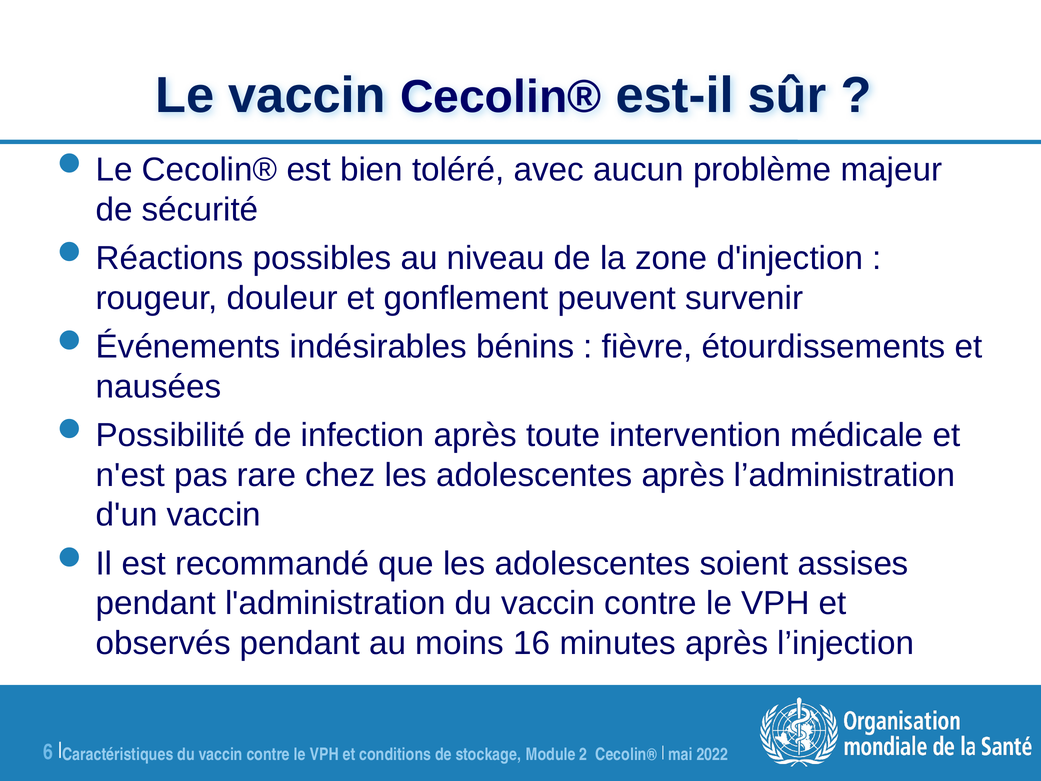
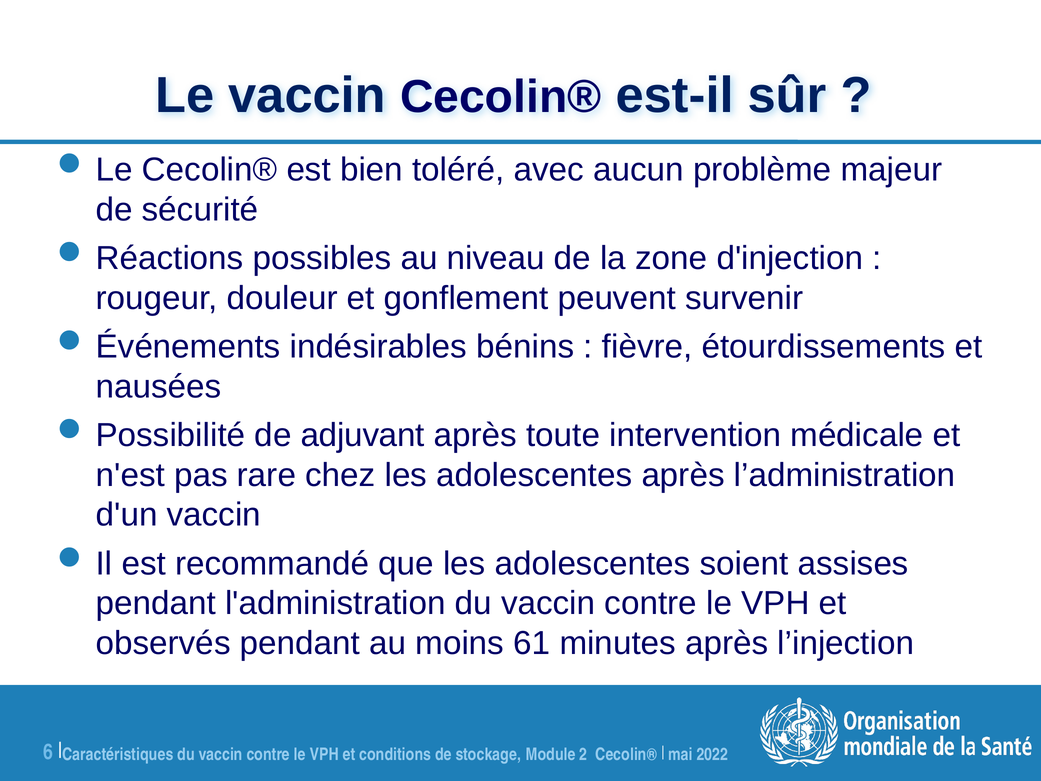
infection: infection -> adjuvant (363, 435)
16: 16 -> 61 (532, 643)
